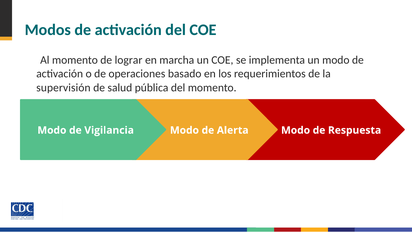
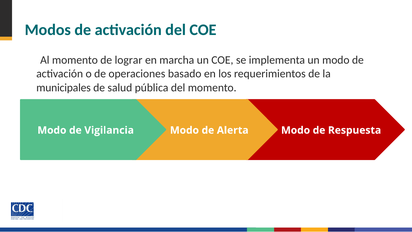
supervisión: supervisión -> municipales (64, 88)
